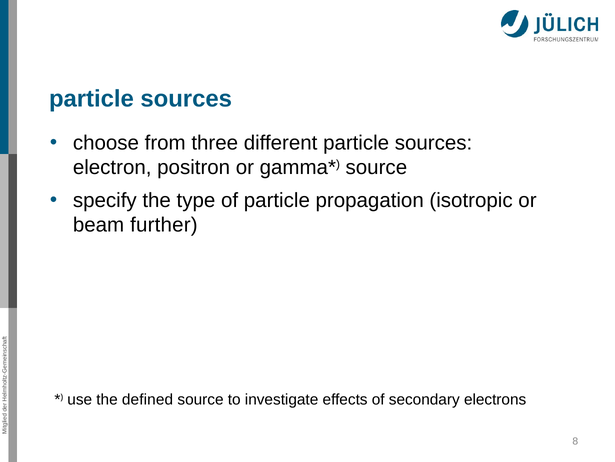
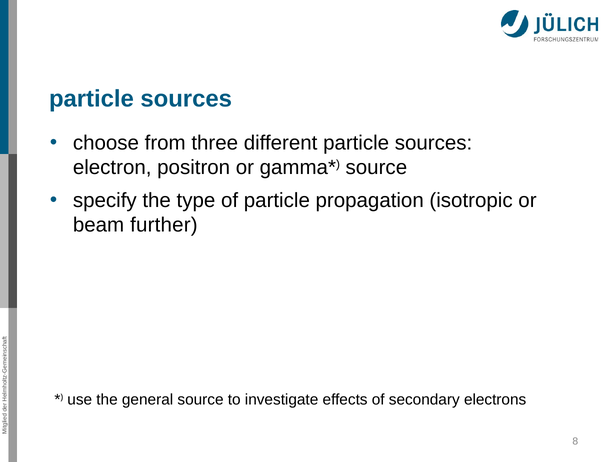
defined: defined -> general (148, 399)
